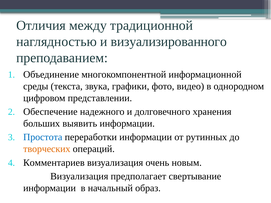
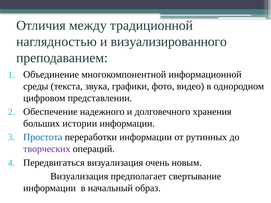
выявить: выявить -> истории (80, 124)
творческих colour: orange -> purple (47, 149)
Комментариев: Комментариев -> Передвигаться (54, 163)
